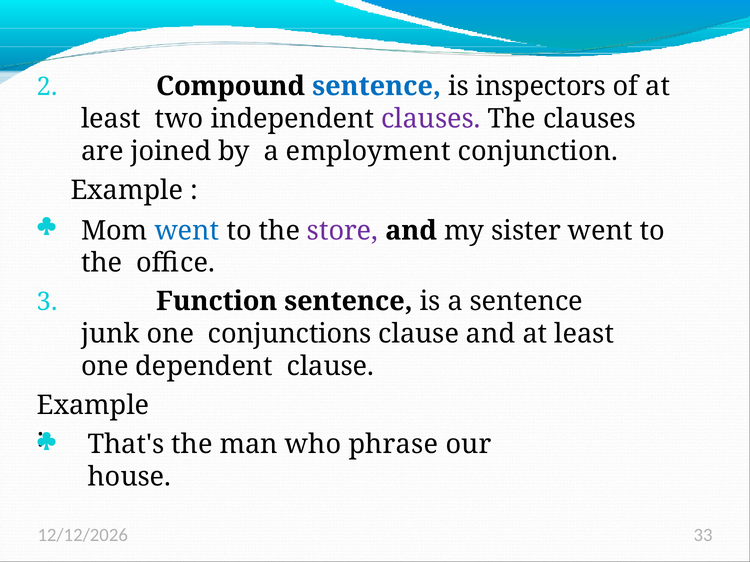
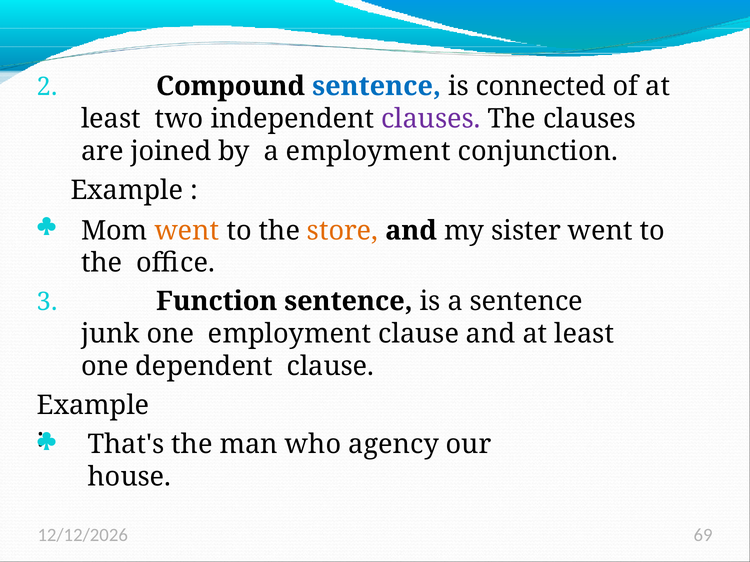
inspectors: inspectors -> connected (541, 86)
went colour: blue -> orange (187, 231)
store colour: purple -> orange (343, 231)
one conjunctions: conjunctions -> employment (290, 334)
phrase: phrase -> agency (394, 445)
33: 33 -> 69 (703, 536)
